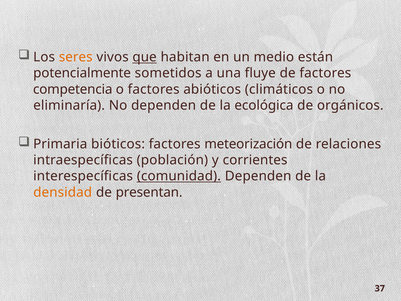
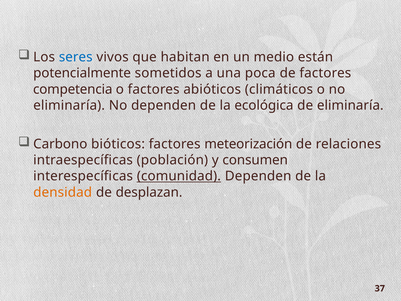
seres colour: orange -> blue (76, 57)
que underline: present -> none (145, 57)
fluye: fluye -> poca (260, 73)
de orgánicos: orgánicos -> eliminaría (350, 105)
Primaria: Primaria -> Carbono (60, 144)
corrientes: corrientes -> consumen (255, 160)
presentan: presentan -> desplazan (149, 192)
